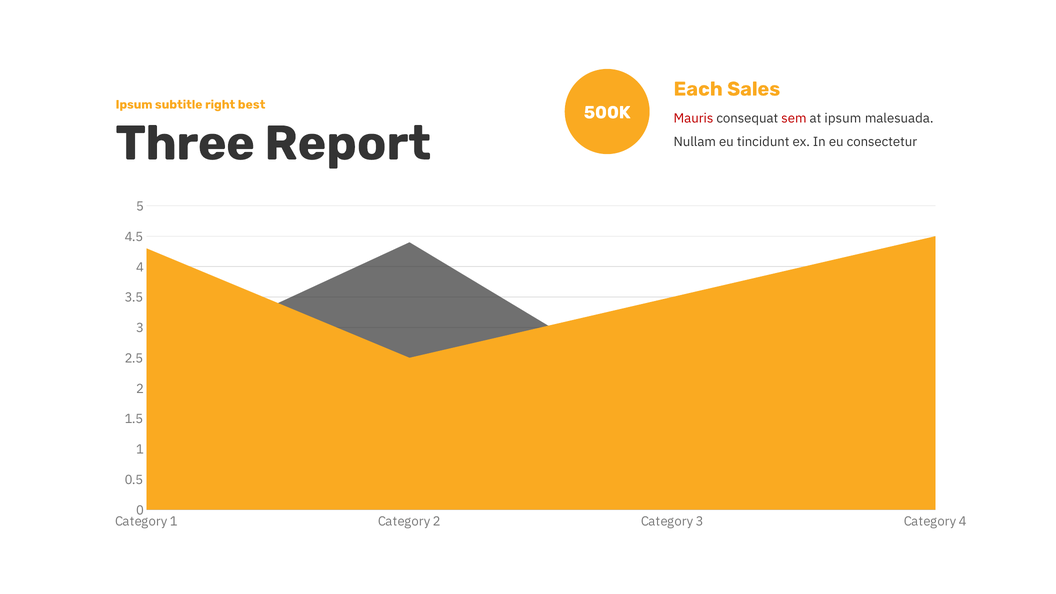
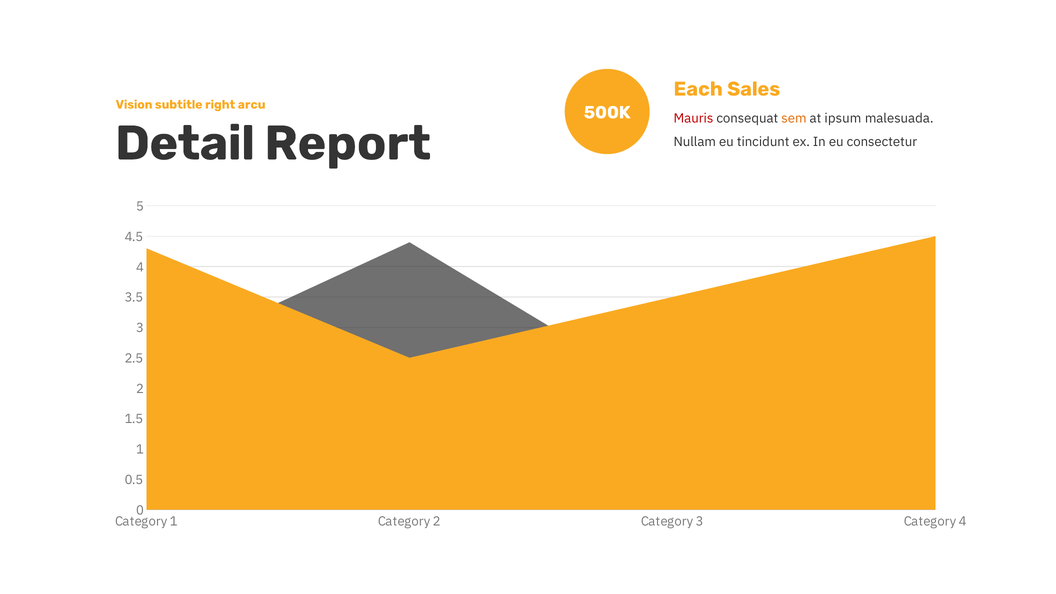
Ipsum: Ipsum -> Vision (134, 105)
best: best -> arcu (252, 105)
sem colour: red -> orange (794, 118)
Three: Three -> Detail (185, 143)
